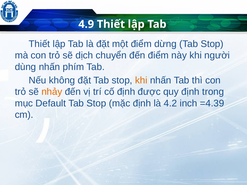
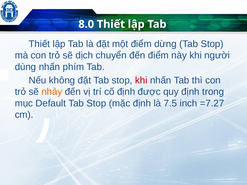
4.9: 4.9 -> 8.0 (86, 24)
khi colour: orange -> red (141, 80)
4.2: 4.2 -> 7.5 (170, 103)
=4.39: =4.39 -> =7.27 (212, 103)
